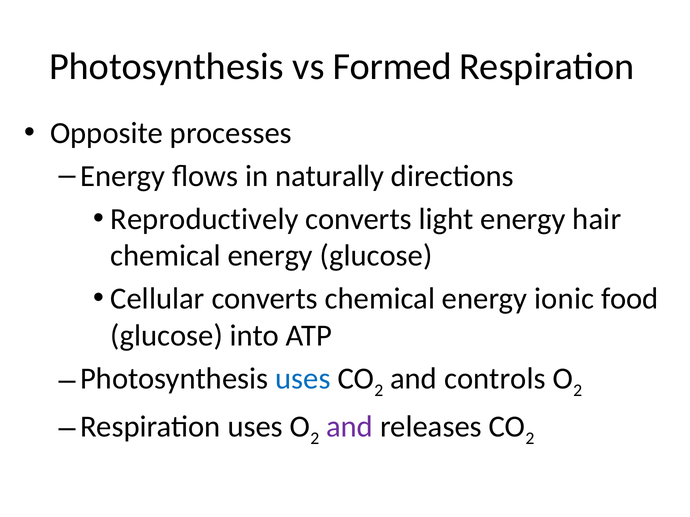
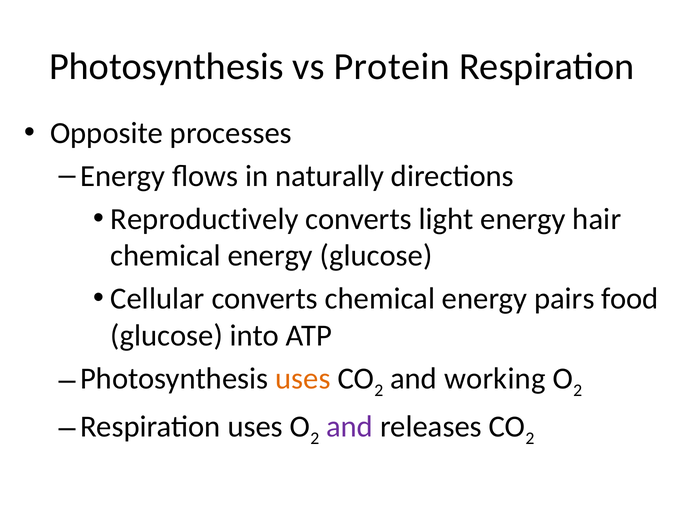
Formed: Formed -> Protein (392, 67)
ionic: ionic -> pairs (564, 299)
uses colour: blue -> orange (303, 379)
controls: controls -> working (495, 379)
